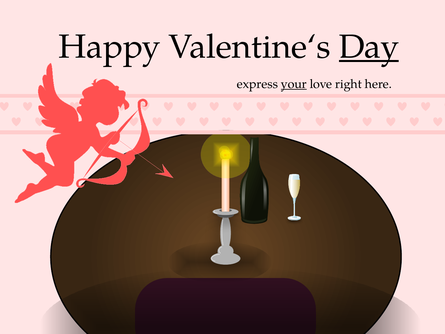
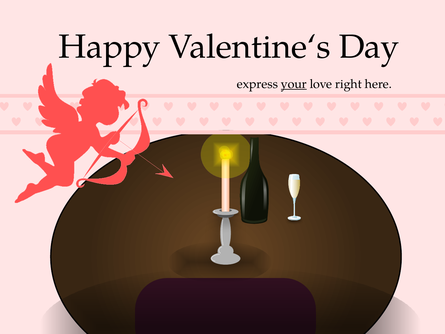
Day underline: present -> none (369, 47)
